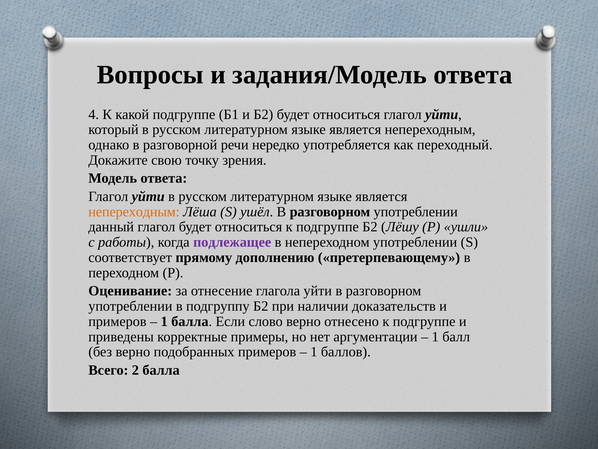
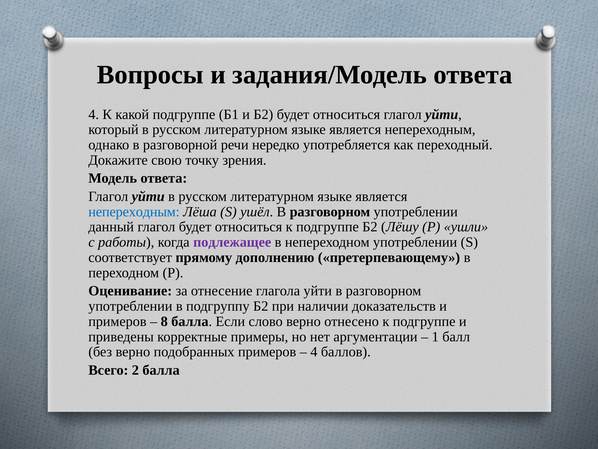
непереходным colour: orange -> blue (134, 211)
1: 1 -> 8 (164, 321)
1: 1 -> 4 (314, 352)
